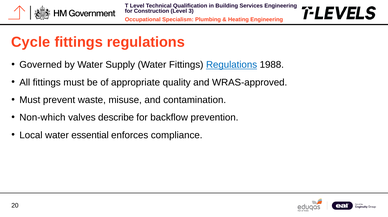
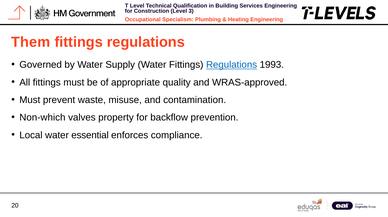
Cycle: Cycle -> Them (31, 42)
1988: 1988 -> 1993 (272, 65)
describe: describe -> property (116, 117)
